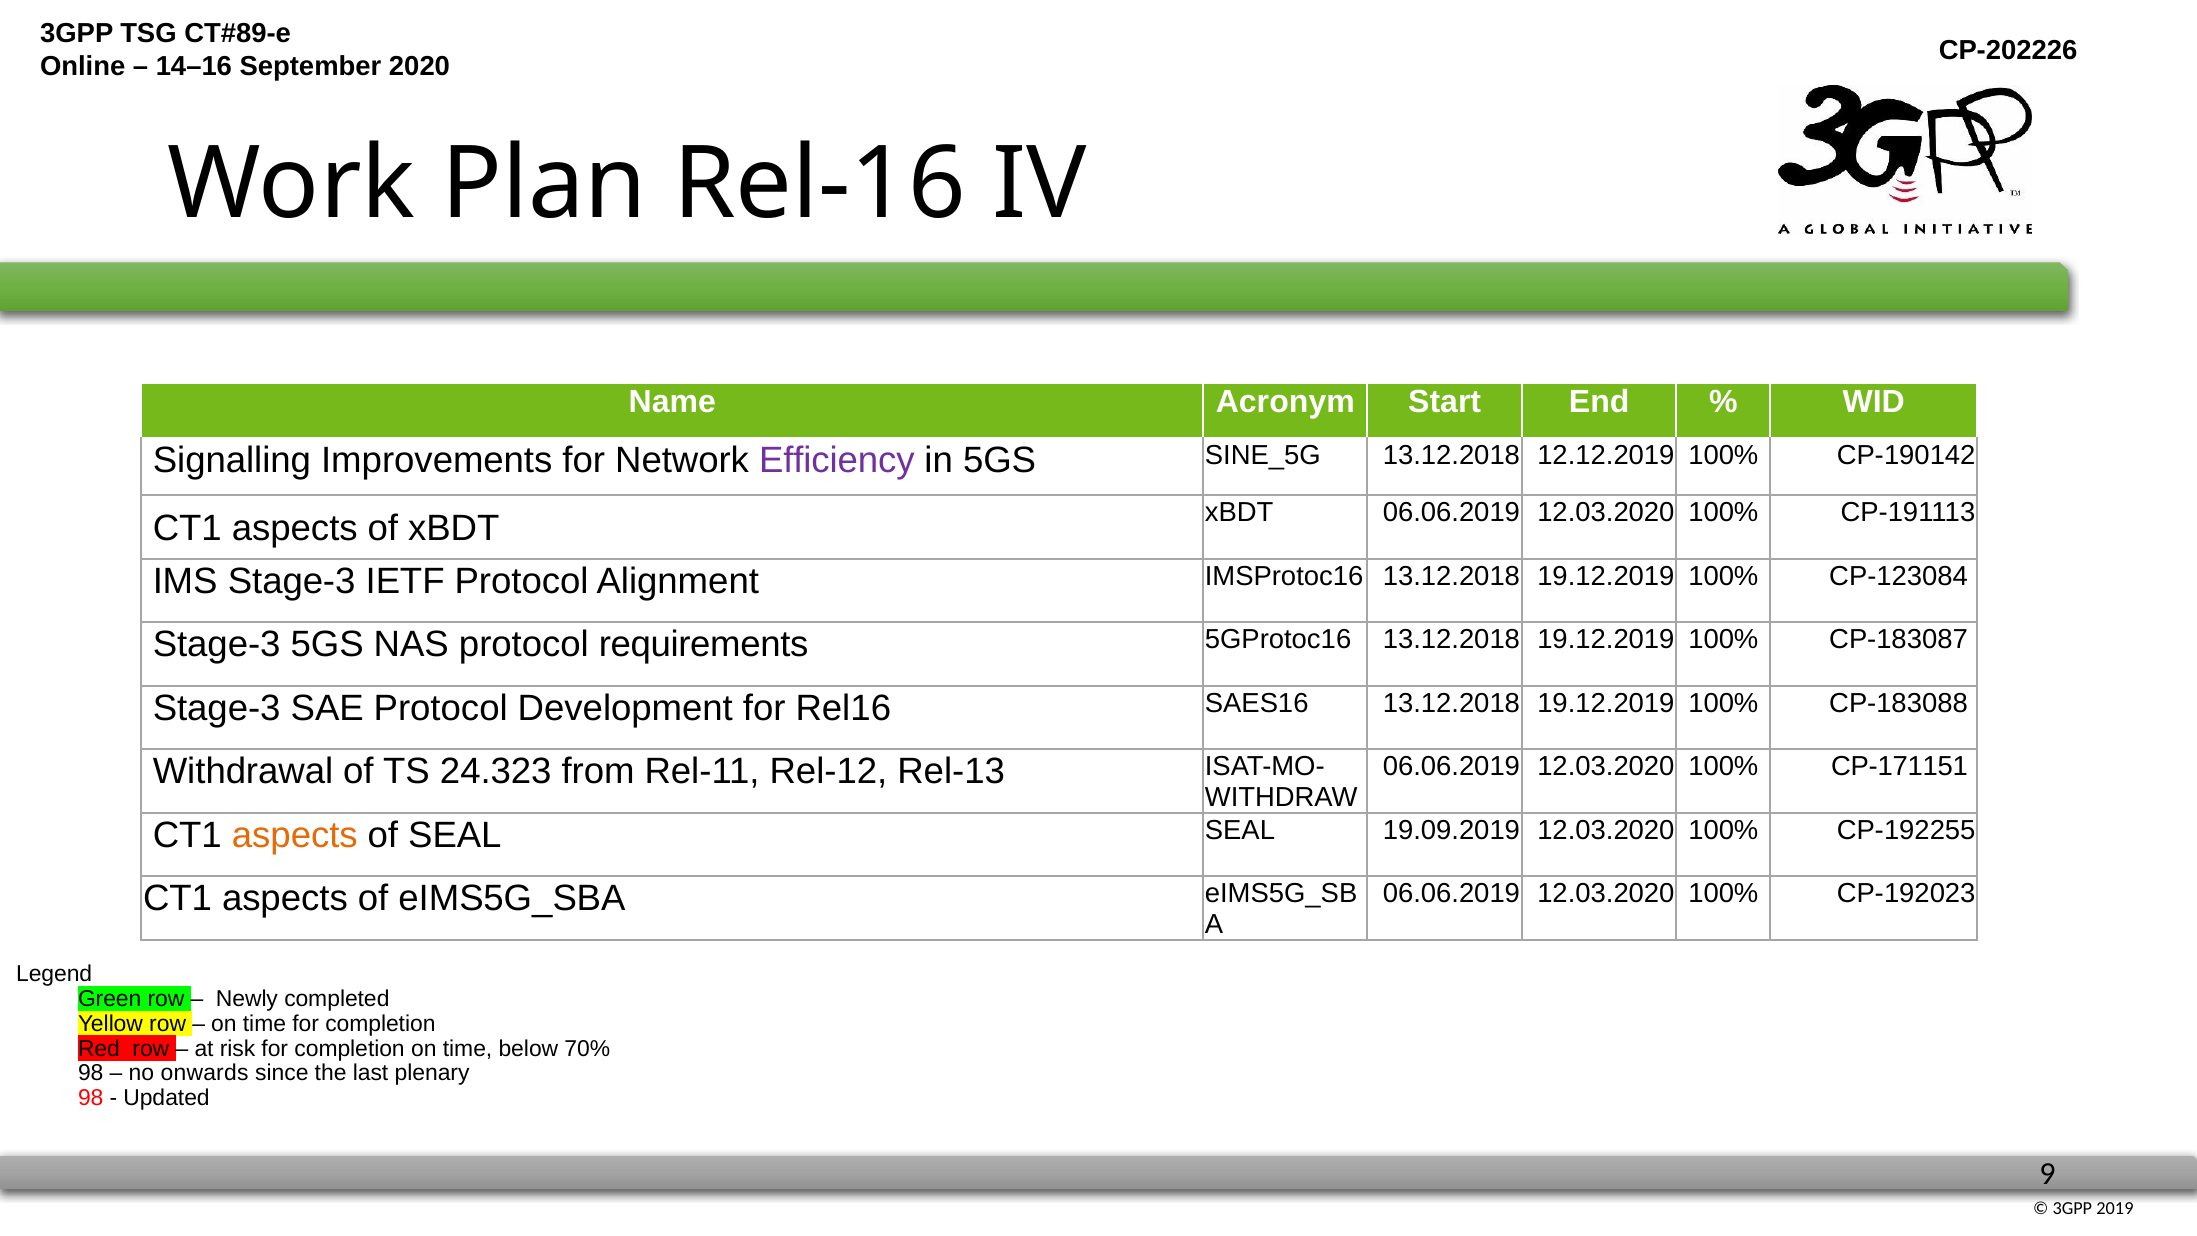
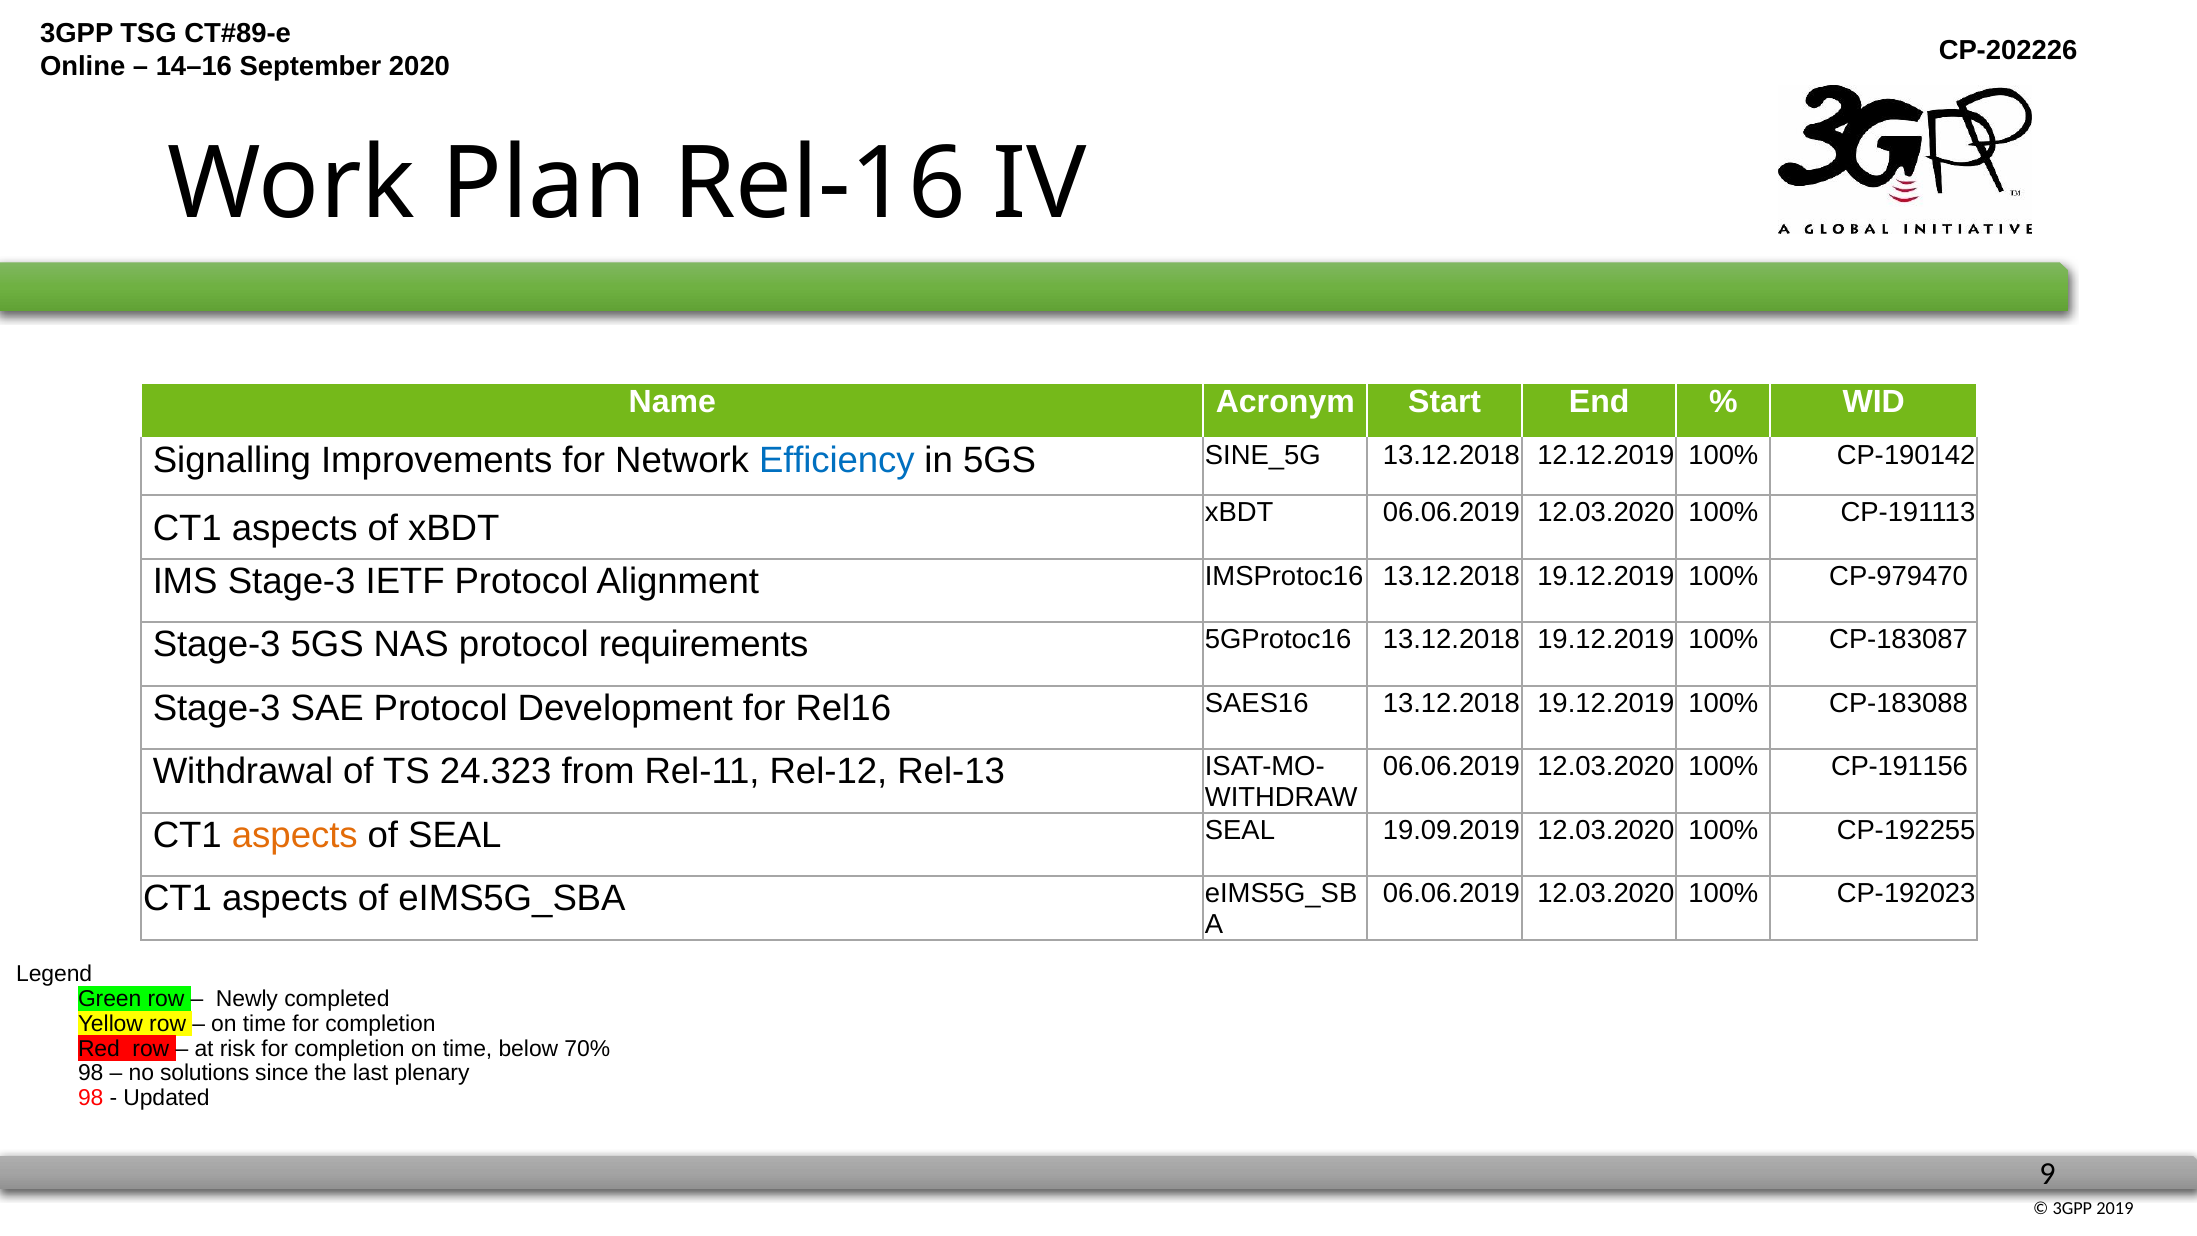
Efficiency colour: purple -> blue (837, 460)
CP-123084: CP-123084 -> CP-979470 (1899, 576)
CP-171151: CP-171151 -> CP-191156 (1899, 767)
onwards: onwards -> solutions (205, 1073)
